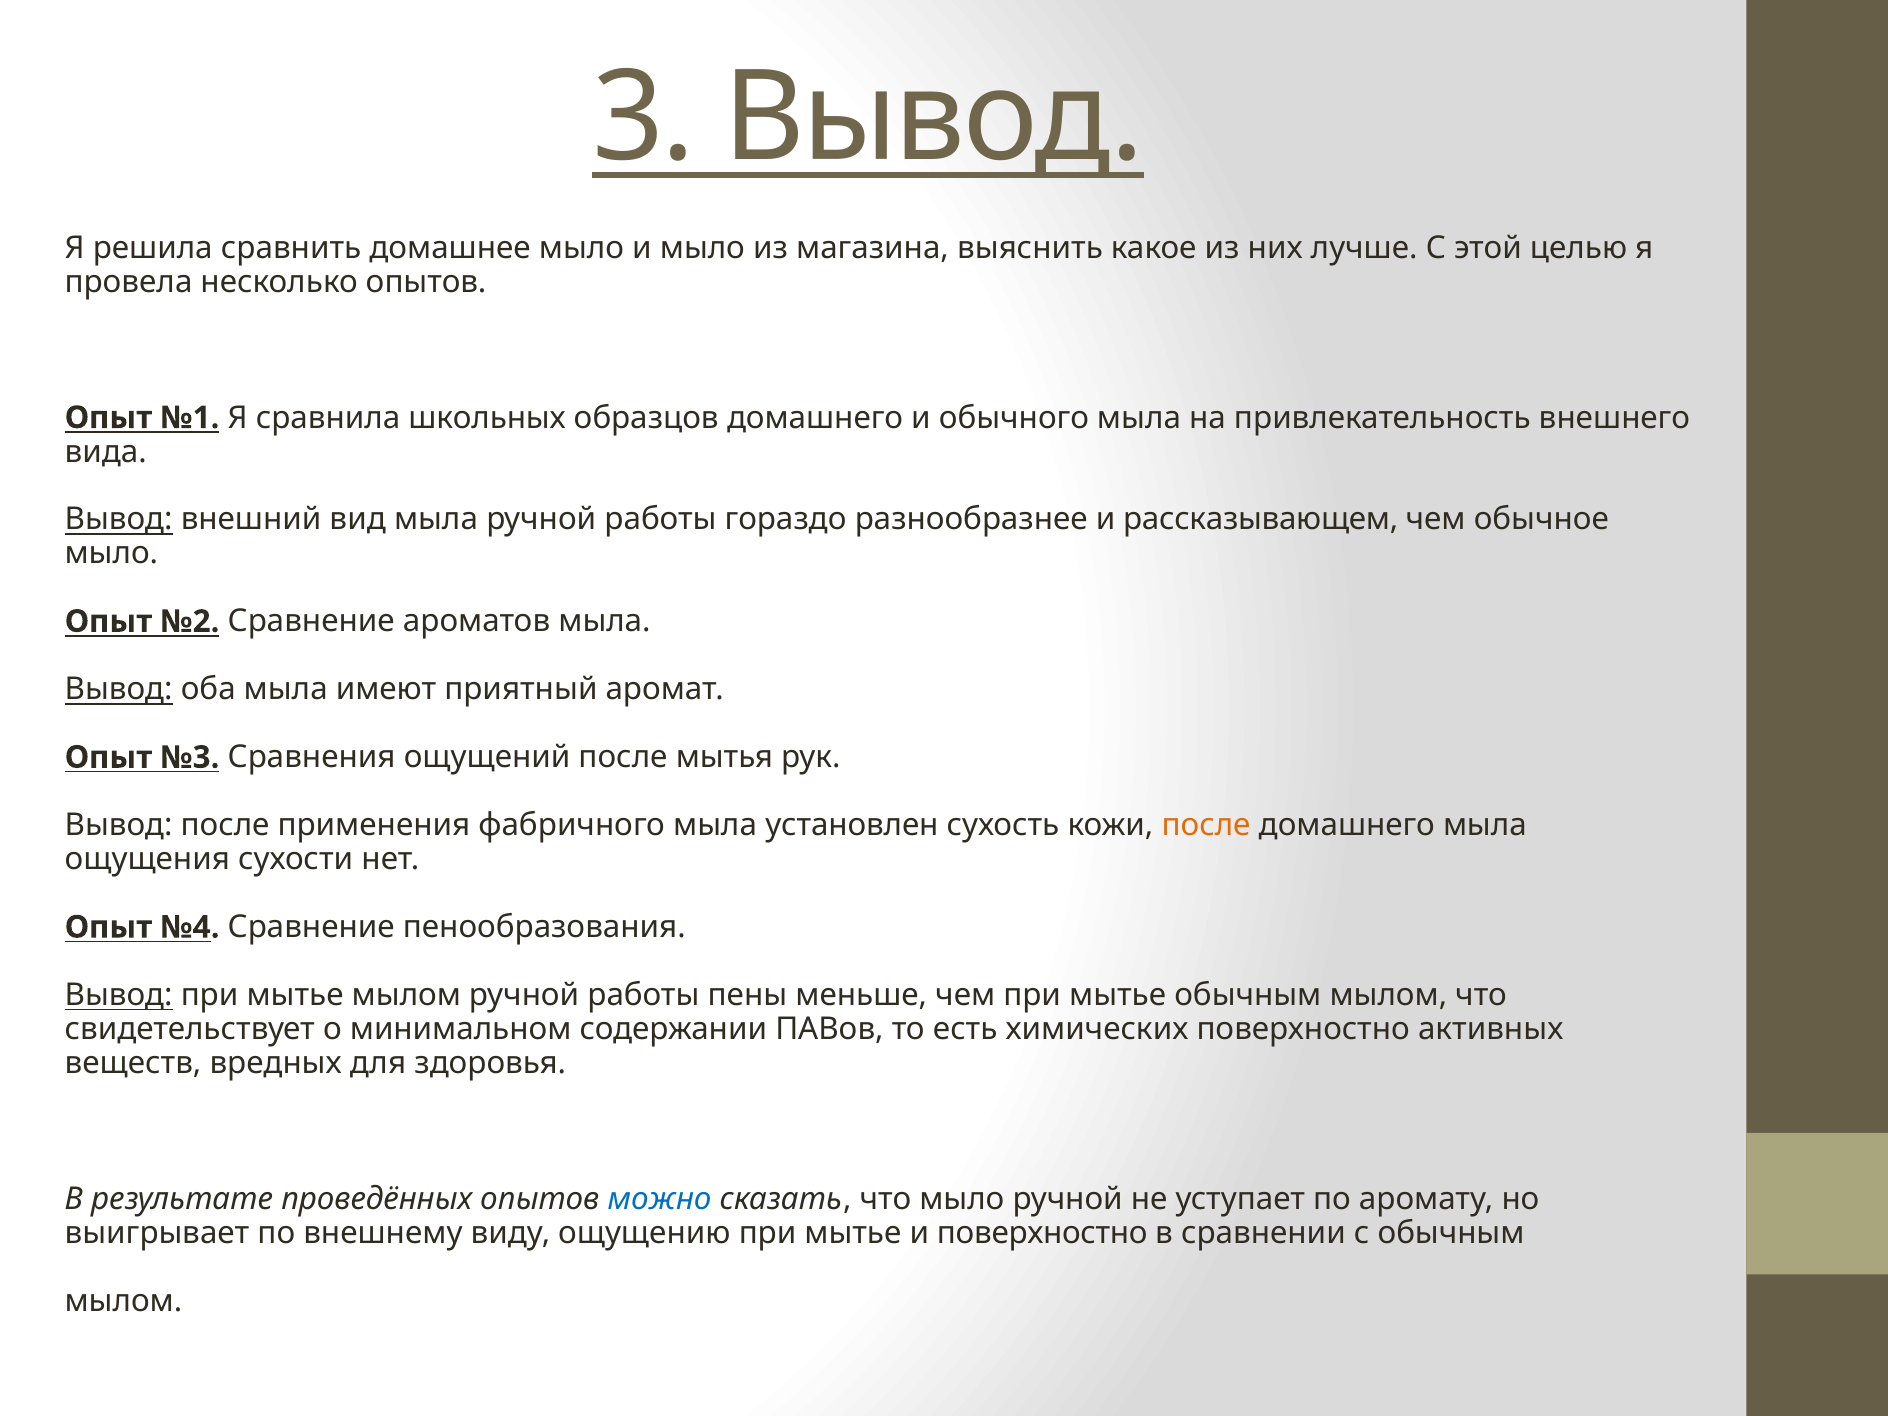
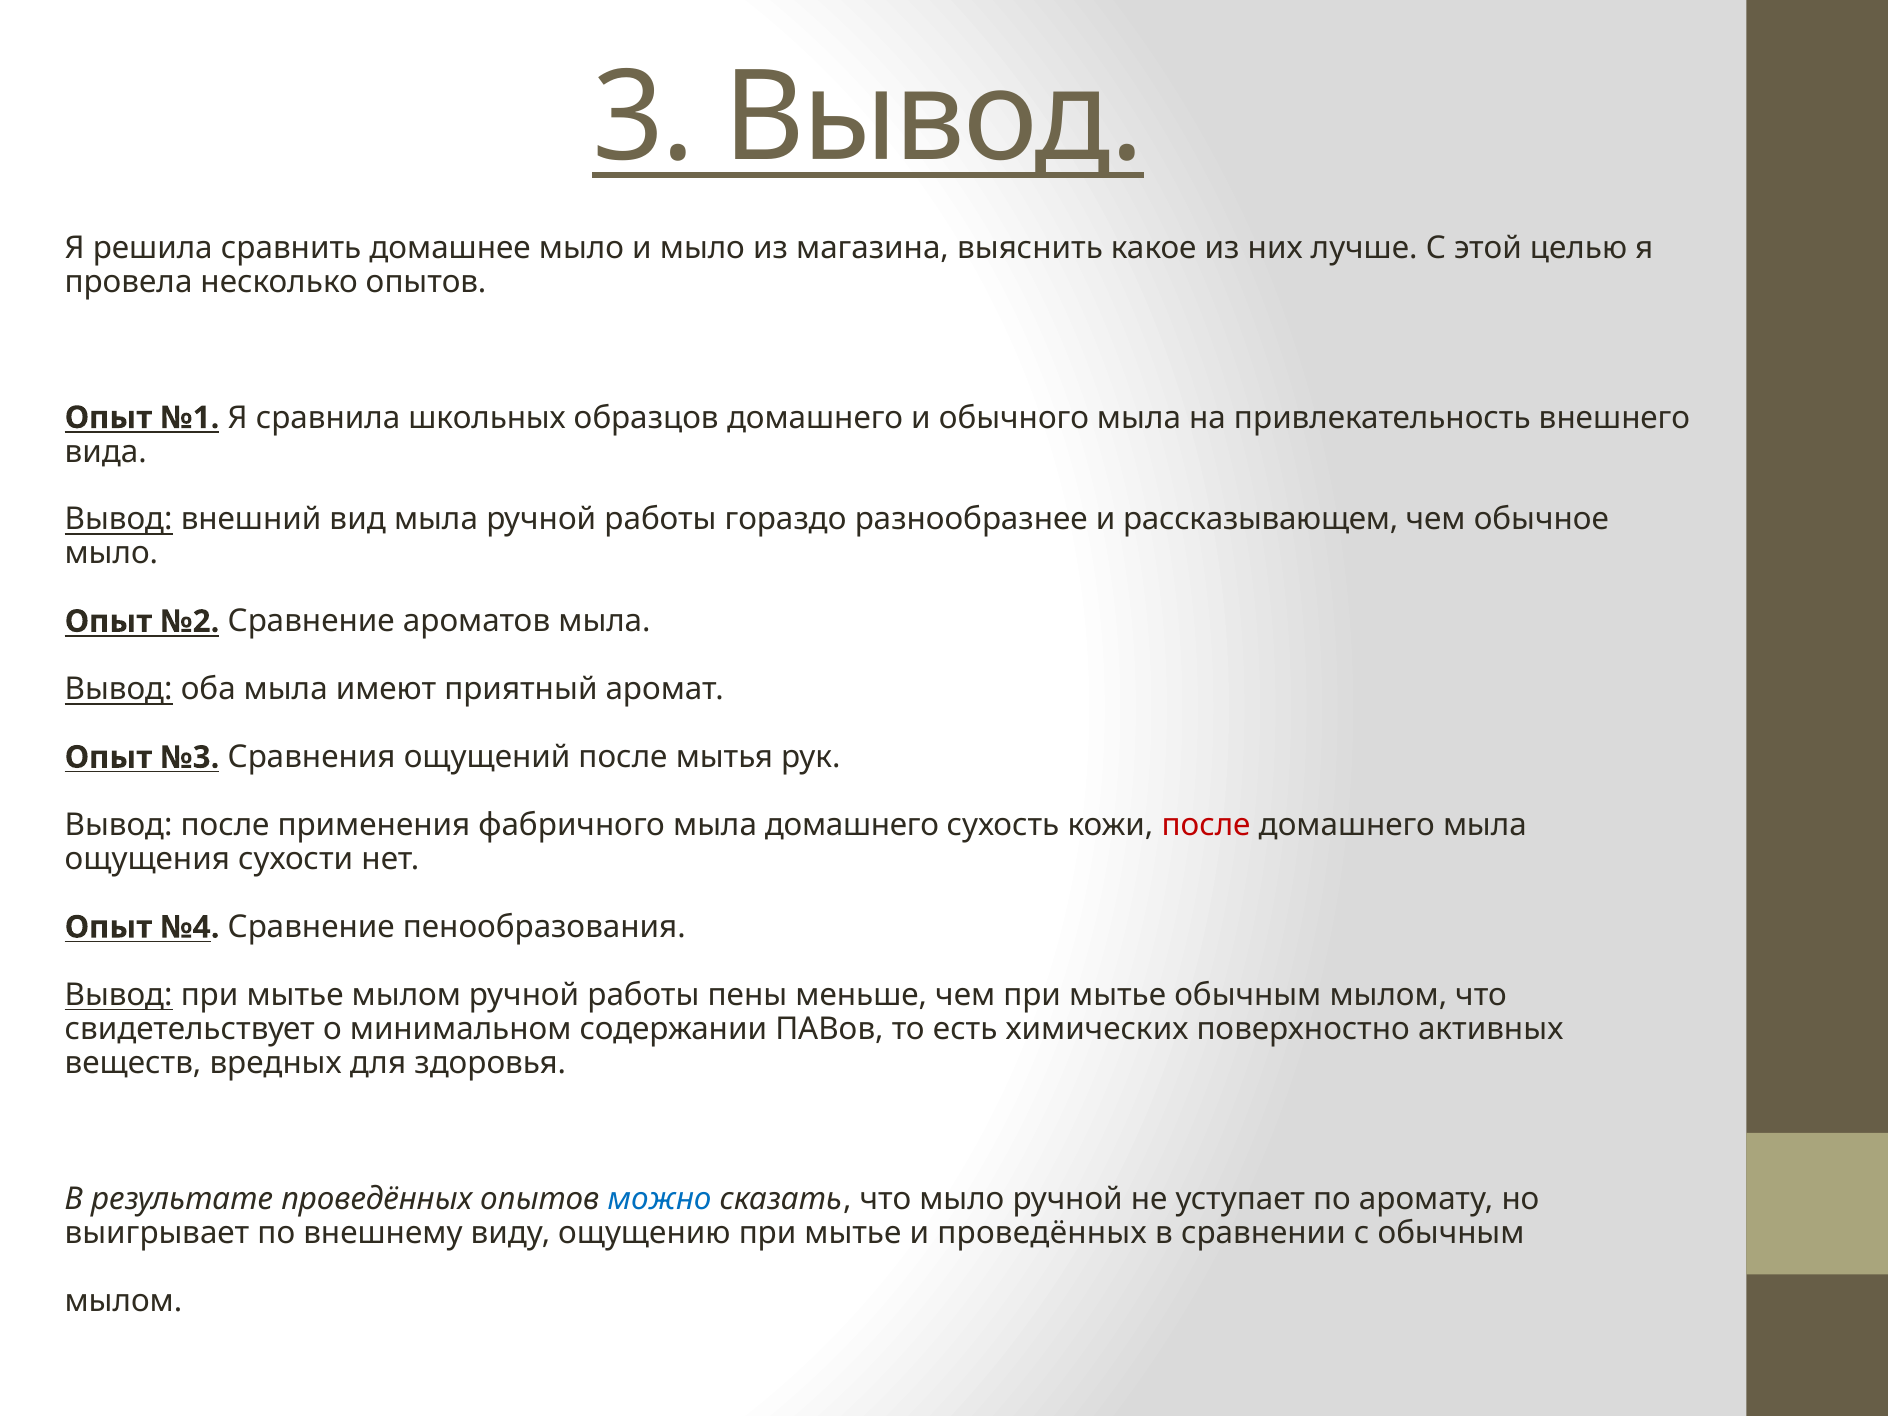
мыла установлен: установлен -> домашнего (852, 825)
после colour: orange -> red (1206, 825)
и поверхностно: поверхностно -> проведённых (1042, 1233)
